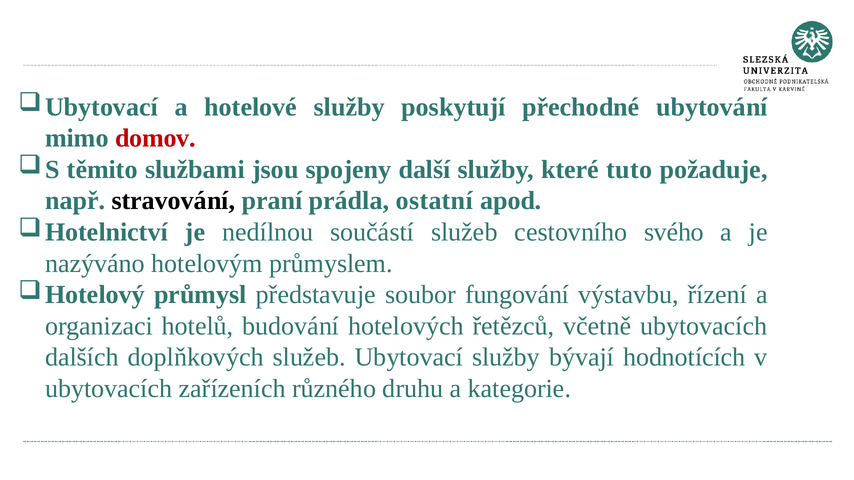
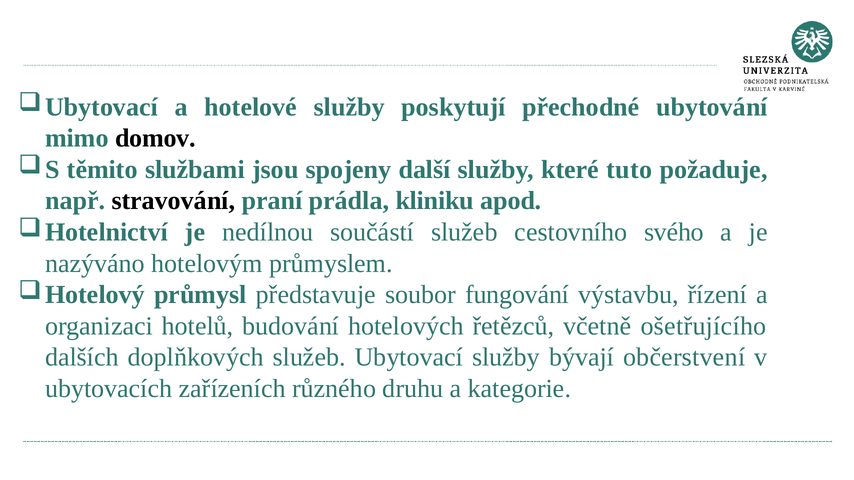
domov colour: red -> black (155, 138)
ostatní: ostatní -> kliniku (435, 201)
včetně ubytovacích: ubytovacích -> ošetřujícího (704, 326)
hodnotících: hodnotících -> občerstvení (684, 358)
